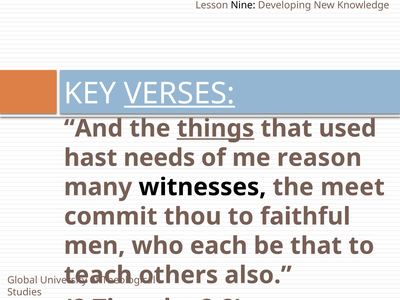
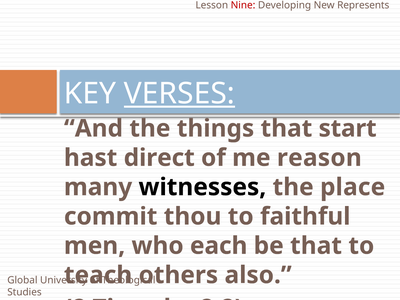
Nine colour: black -> red (243, 5)
Knowledge: Knowledge -> Represents (363, 5)
things underline: present -> none (216, 128)
used: used -> start (348, 128)
needs: needs -> direct (159, 158)
meet: meet -> place (353, 187)
